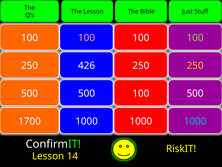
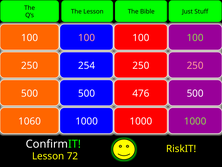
426: 426 -> 254 (87, 65)
250 colour: yellow -> pink (195, 65)
500 100: 100 -> 476 (141, 93)
1700: 1700 -> 1060 (30, 121)
1000 colour: light blue -> light green (195, 121)
14: 14 -> 72 (72, 156)
